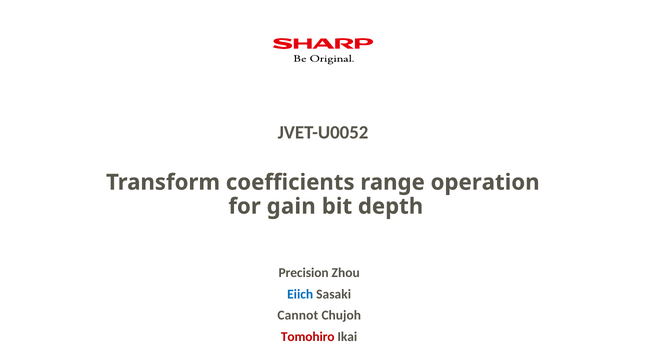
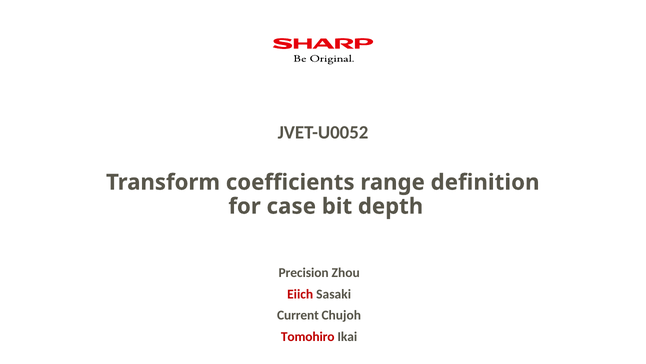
operation: operation -> definition (485, 182)
gain: gain -> case (291, 206)
Eiich colour: blue -> red (300, 294)
Cannot: Cannot -> Current (298, 315)
